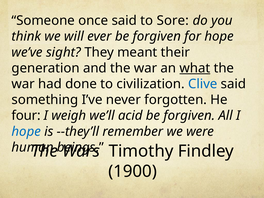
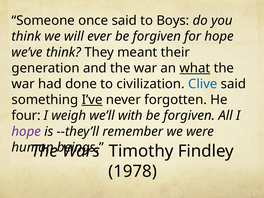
Sore: Sore -> Boys (173, 21)
we’ve sight: sight -> think (64, 52)
I’ve underline: none -> present (92, 100)
acid: acid -> with (130, 116)
hope colour: blue -> purple (26, 131)
1900: 1900 -> 1978 (133, 171)
